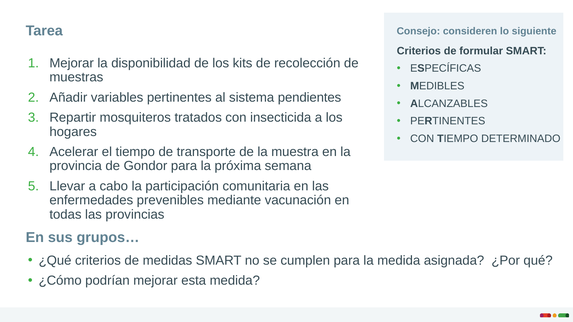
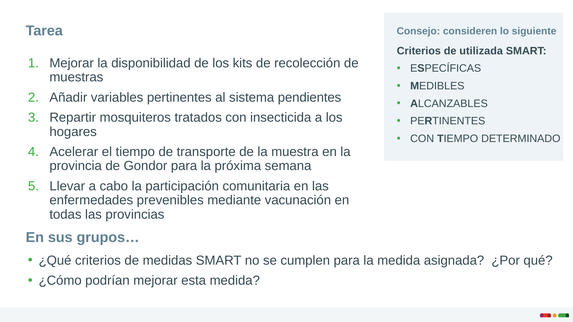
formular: formular -> utilizada (481, 51)
